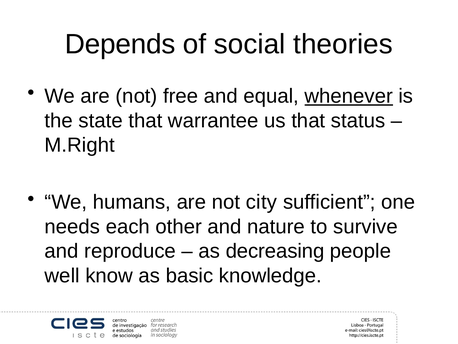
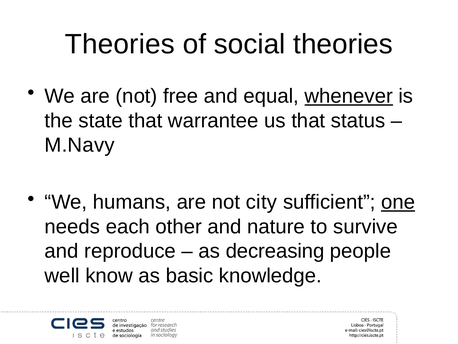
Depends: Depends -> Theories (120, 44)
M.Right: M.Right -> M.Navy (80, 145)
one underline: none -> present (398, 202)
